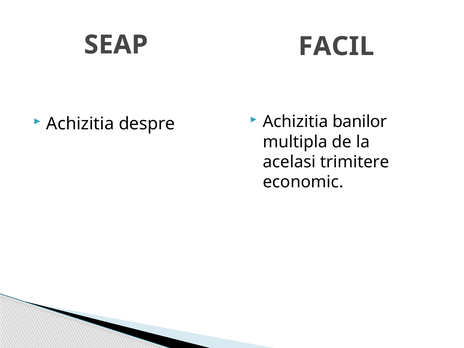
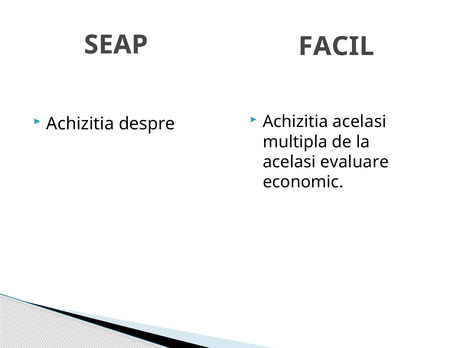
Achizitia banilor: banilor -> acelasi (360, 122)
trimitere: trimitere -> evaluare (355, 162)
